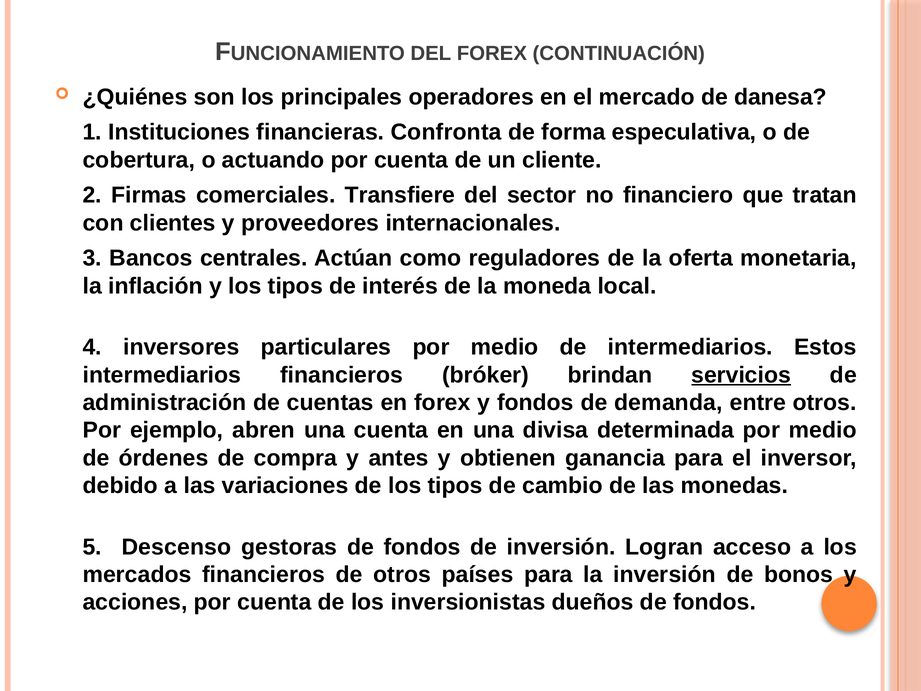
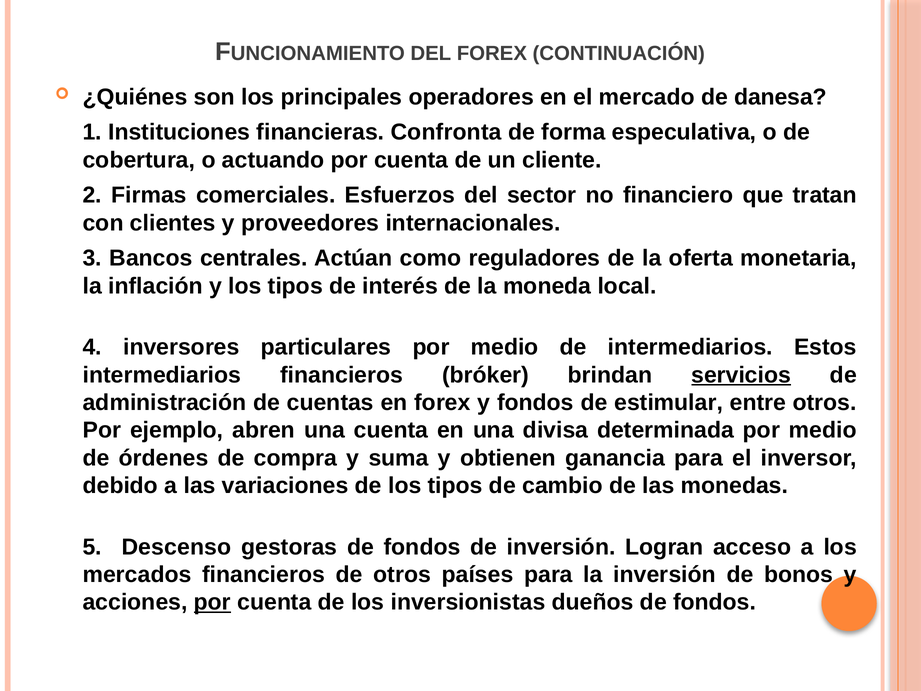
Transfiere: Transfiere -> Esfuerzos (400, 195)
demanda: demanda -> estimular (669, 403)
antes: antes -> suma (399, 458)
por underline: none -> present (212, 602)
